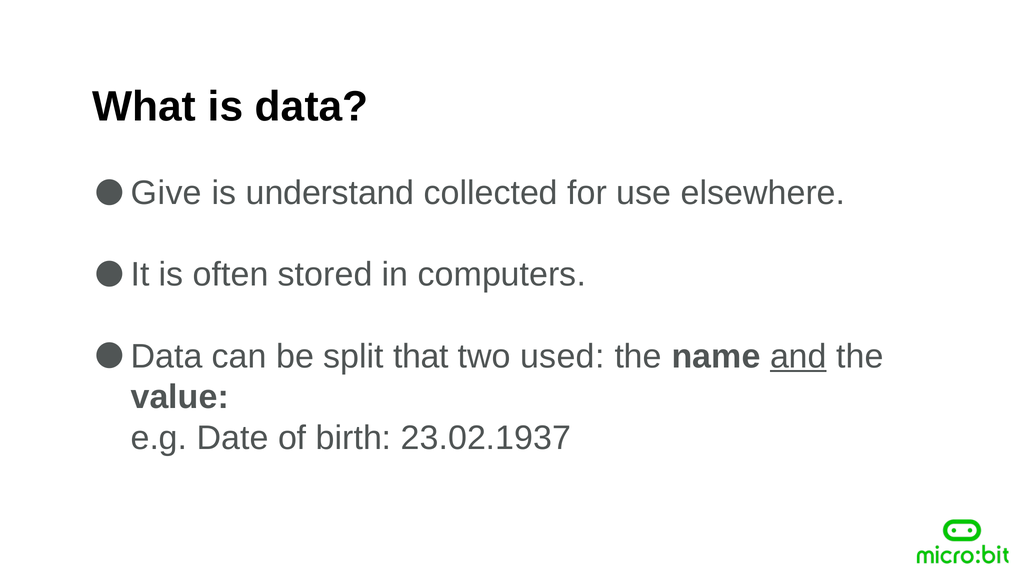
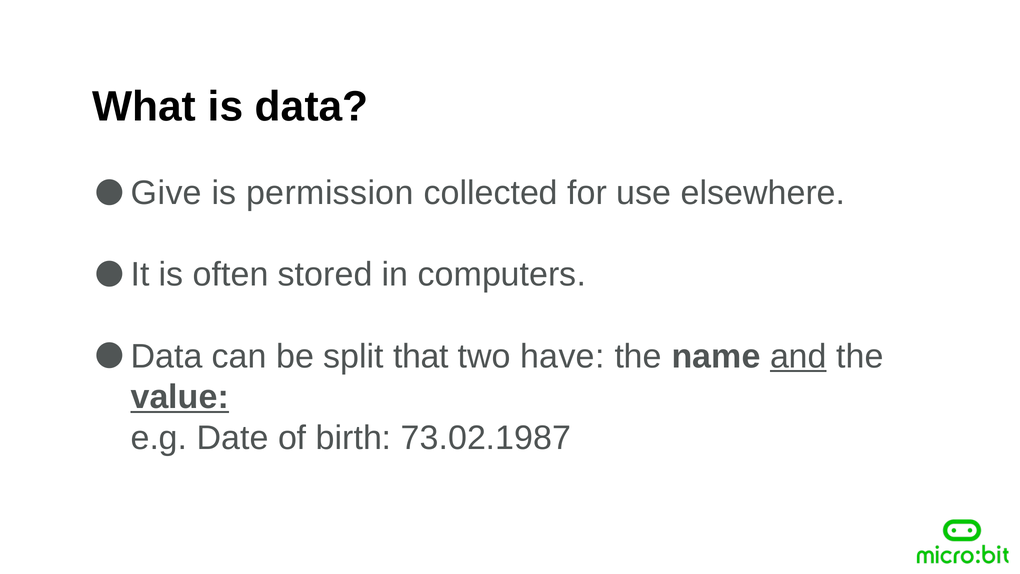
understand: understand -> permission (330, 193)
used: used -> have (562, 356)
value underline: none -> present (180, 397)
23.02.1937: 23.02.1937 -> 73.02.1987 (486, 438)
